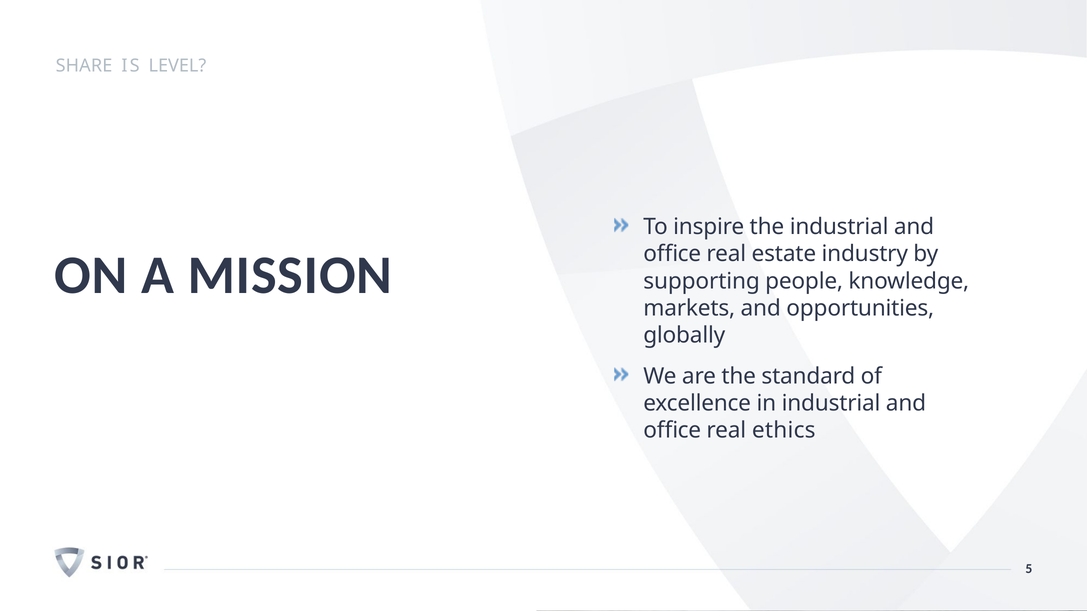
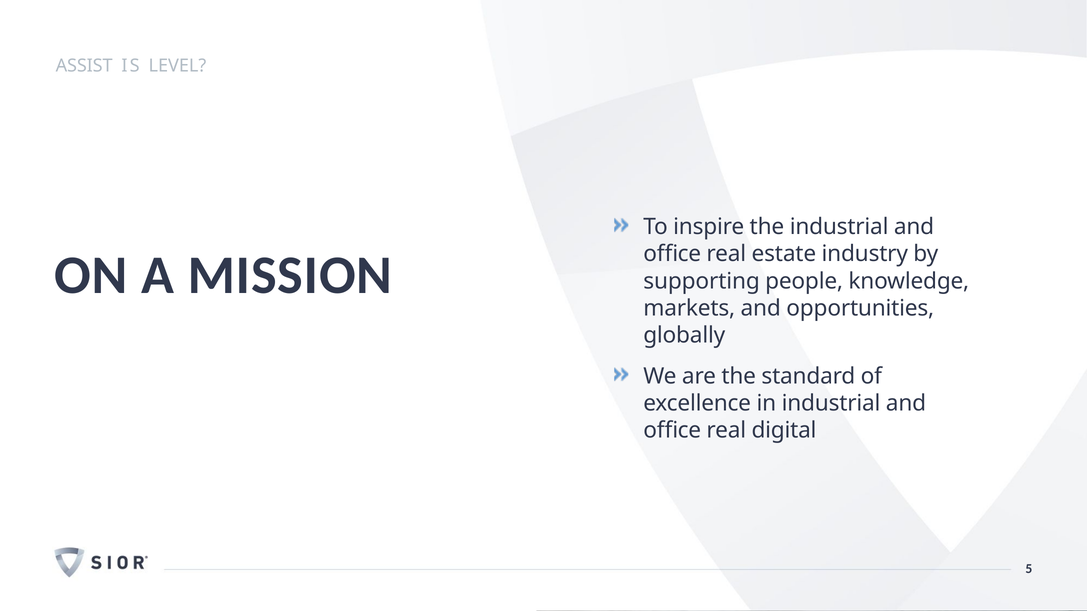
SHARE: SHARE -> ASSIST (84, 66)
ethics: ethics -> digital (784, 431)
